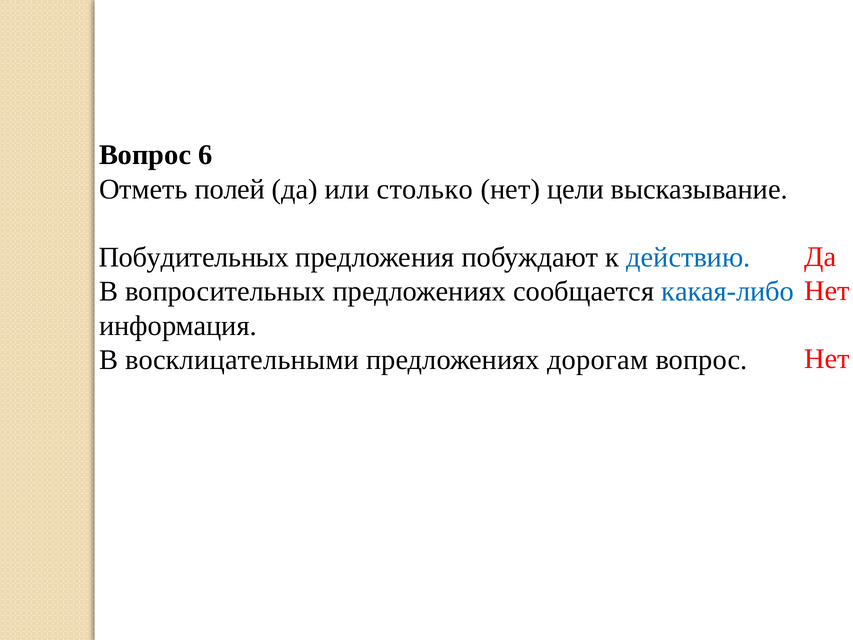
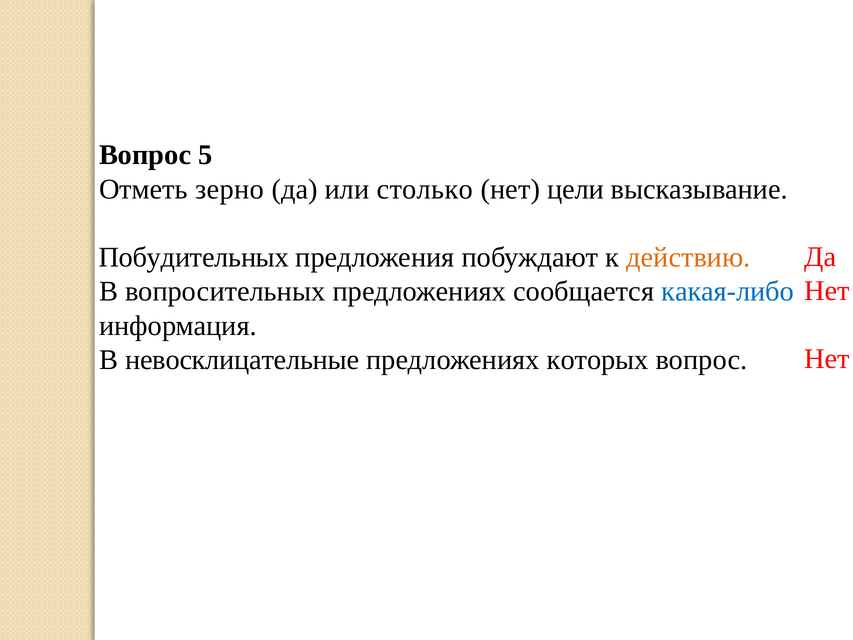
6: 6 -> 5 (205, 155)
полей: полей -> зерно (230, 189)
действию colour: blue -> orange (688, 257)
восклицательными: восклицательными -> невосклицательные (242, 360)
дорогам: дорогам -> которых (598, 360)
